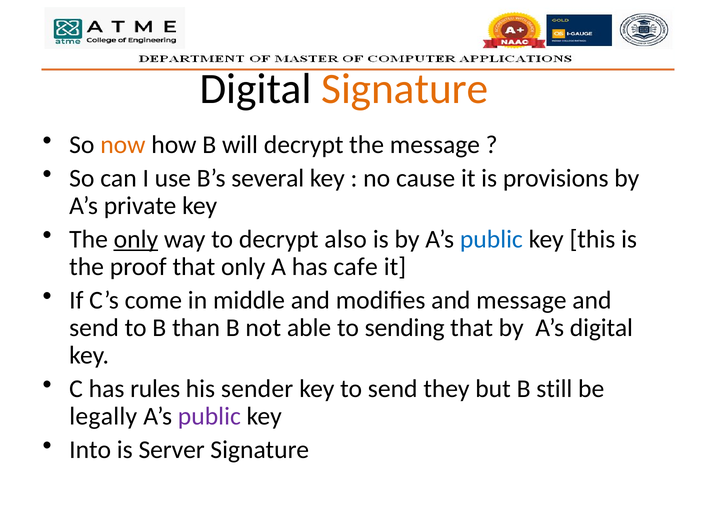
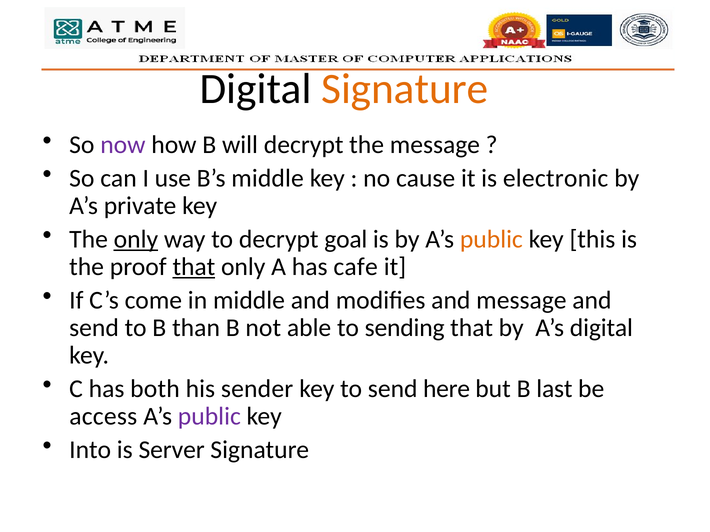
now colour: orange -> purple (123, 145)
B’s several: several -> middle (268, 178)
provisions: provisions -> electronic (556, 178)
also: also -> goal (346, 239)
public colour: blue -> orange (491, 239)
that underline: none -> present (194, 267)
rules: rules -> both (155, 389)
they: they -> here (447, 389)
still: still -> last (554, 389)
legally: legally -> access (103, 417)
